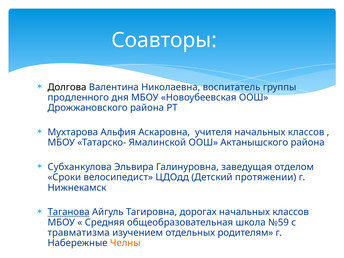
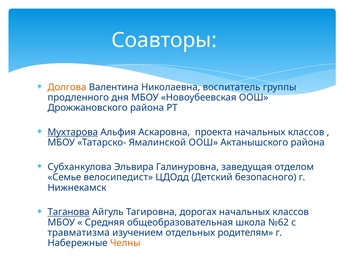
Долгова colour: black -> orange (67, 87)
Мухтарова underline: none -> present (73, 132)
учителя: учителя -> проекта (213, 132)
Сроки: Сроки -> Семье (64, 177)
протяжении: протяжении -> безопасного (266, 177)
№59: №59 -> №62 (278, 222)
